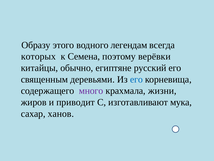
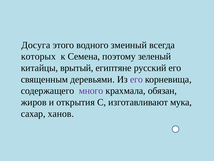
Образу: Образу -> Досуга (36, 45)
легендам: легендам -> змеиный (129, 45)
верёвки: верёвки -> зеленый (154, 56)
обычно: обычно -> врытый (77, 68)
его colour: blue -> purple (136, 79)
жизни: жизни -> обязан (162, 91)
приводит: приводит -> открытия (76, 102)
